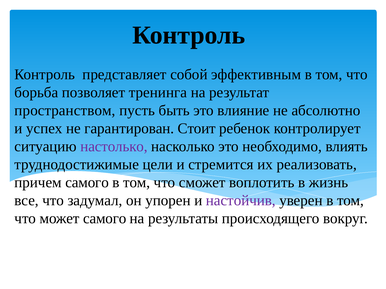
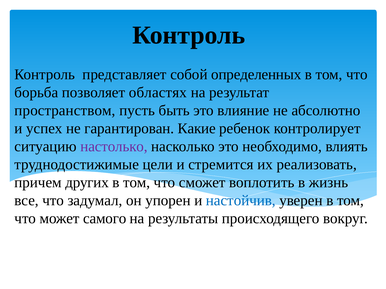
эффективным: эффективным -> определенных (256, 75)
тренинга: тренинга -> областях (158, 93)
Стоит: Стоит -> Какие (197, 129)
причем самого: самого -> других (87, 183)
настойчив colour: purple -> blue (241, 201)
